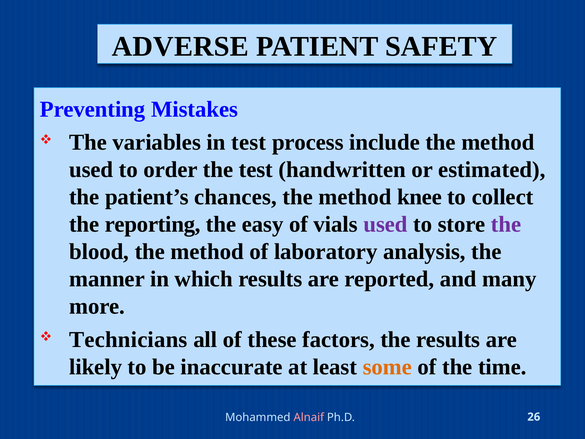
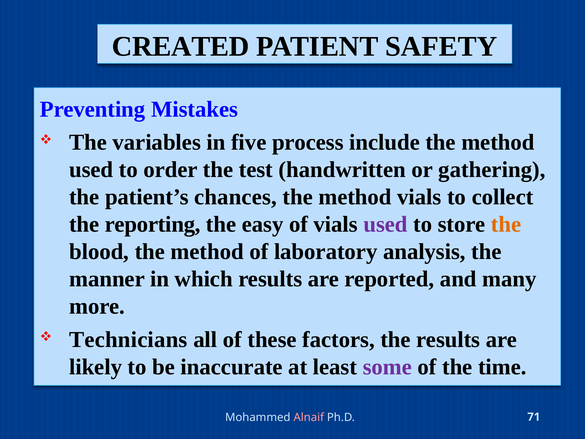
ADVERSE: ADVERSE -> CREATED (181, 46)
in test: test -> five (249, 142)
estimated: estimated -> gathering (492, 170)
method knee: knee -> vials (419, 197)
the colour: purple -> orange (506, 224)
some colour: orange -> purple (387, 367)
26: 26 -> 71 (534, 417)
